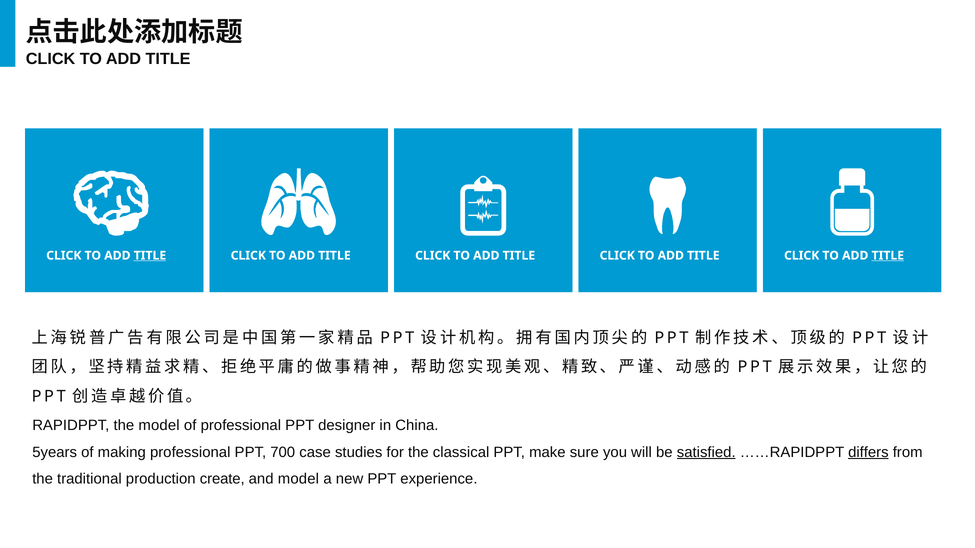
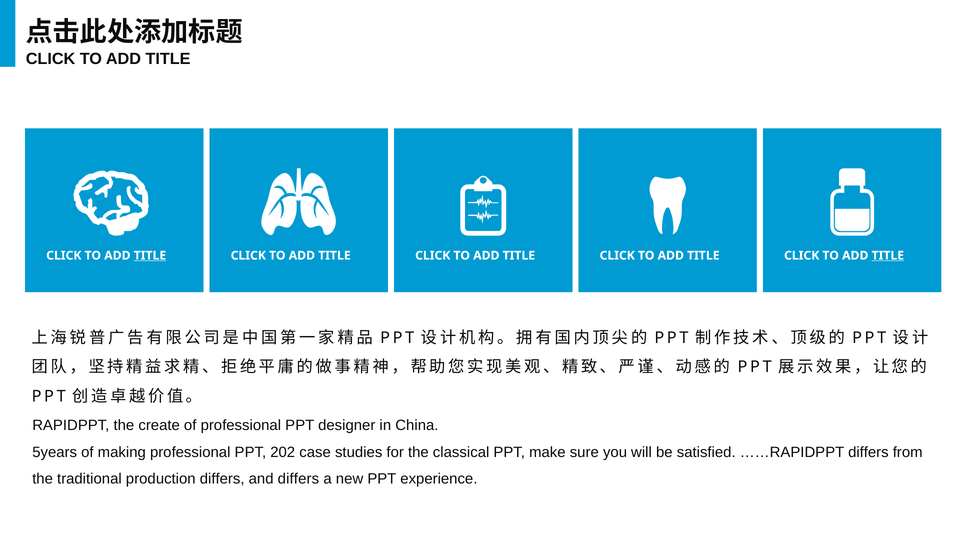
the model: model -> create (159, 426)
700: 700 -> 202 (283, 452)
satisfied underline: present -> none (706, 452)
differs underline: present -> none (868, 452)
production create: create -> differs (222, 479)
and model: model -> differs (298, 479)
